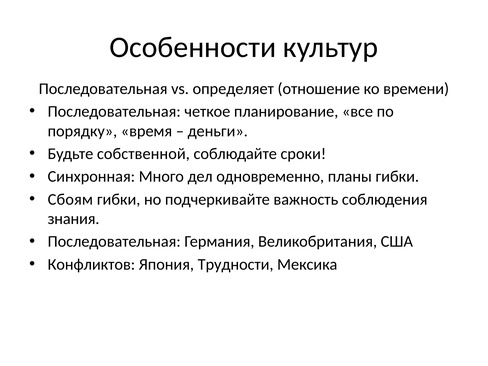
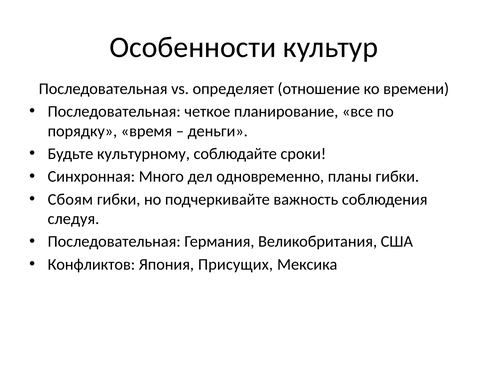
собственной: собственной -> культурному (143, 154)
знания: знания -> следуя (73, 219)
Трудности: Трудности -> Присущих (236, 264)
